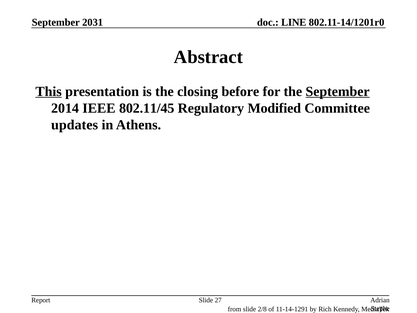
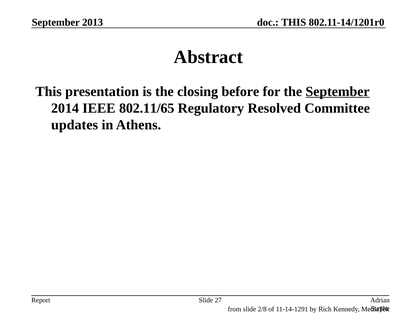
2031: 2031 -> 2013 (93, 22)
LINE: LINE -> THIS (294, 22)
This underline: present -> none (49, 91)
802.11/45: 802.11/45 -> 802.11/65 (147, 108)
Modified: Modified -> Resolved (274, 108)
